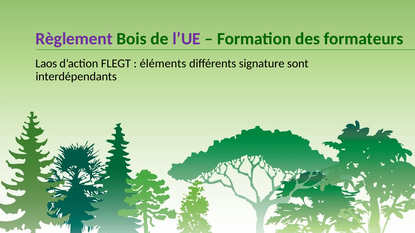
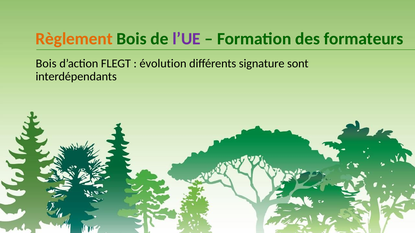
Règlement colour: purple -> orange (74, 39)
Laos: Laos -> Bois (46, 64)
éléments: éléments -> évolution (163, 64)
